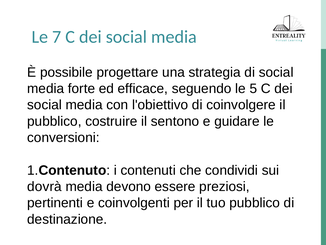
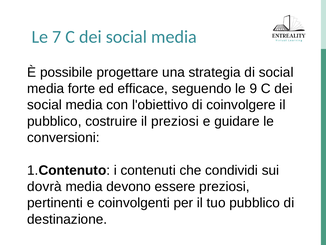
5: 5 -> 9 (253, 88)
il sentono: sentono -> preziosi (175, 121)
